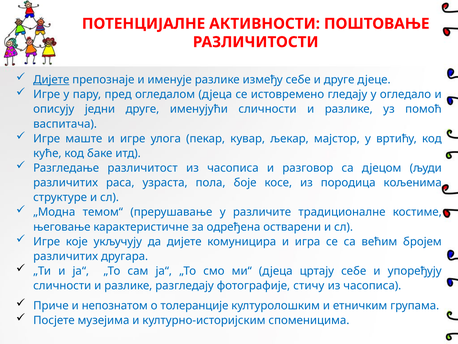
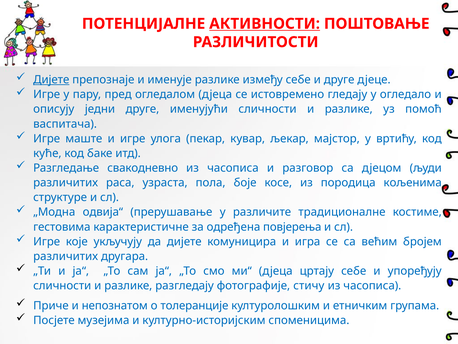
АКТИВНОСТИ underline: none -> present (265, 24)
различитост: различитост -> свакодневно (143, 168)
темом“: темом“ -> одвија“ (103, 212)
његовање: његовање -> гестовима (62, 227)
остварени: остварени -> повјерења (292, 227)
